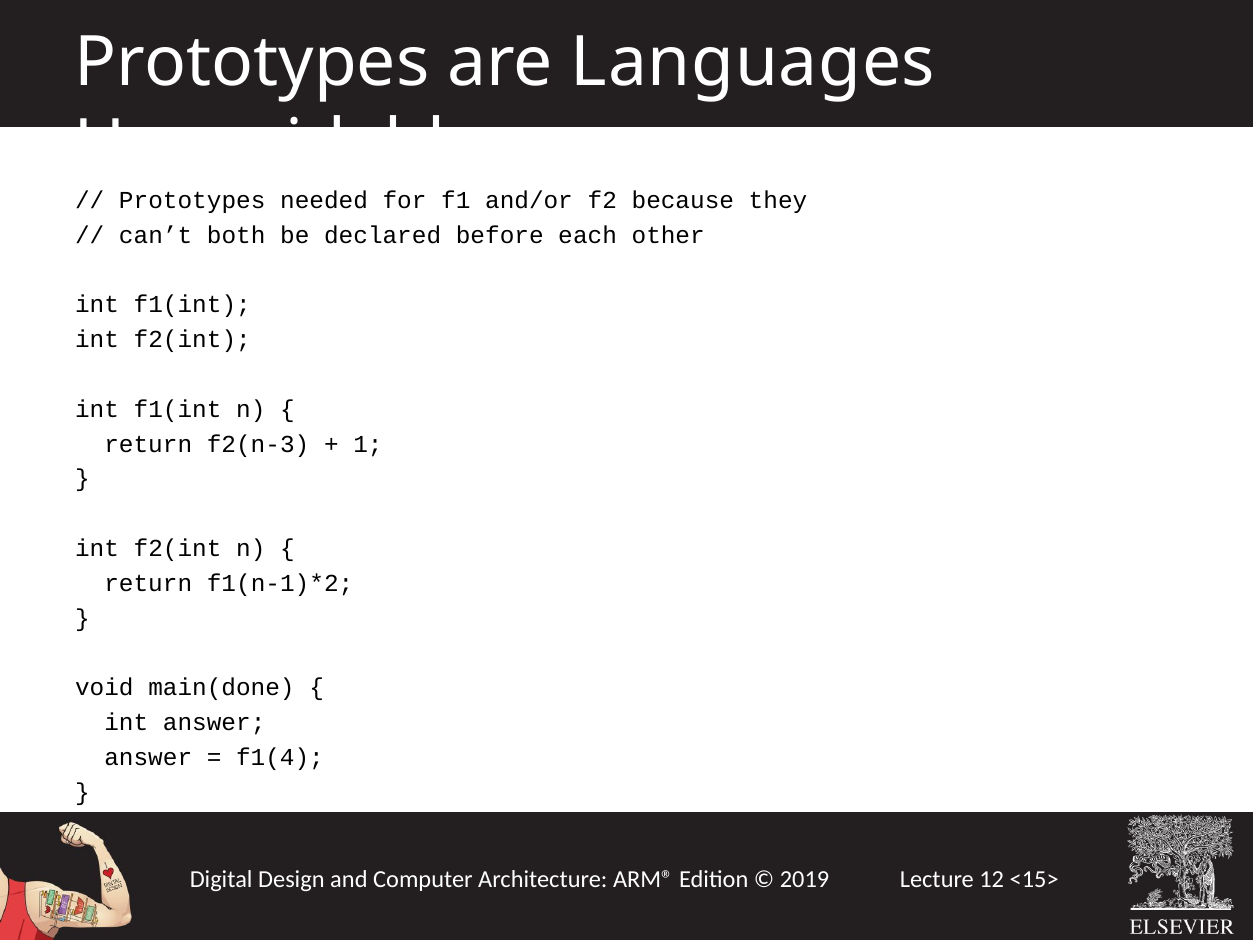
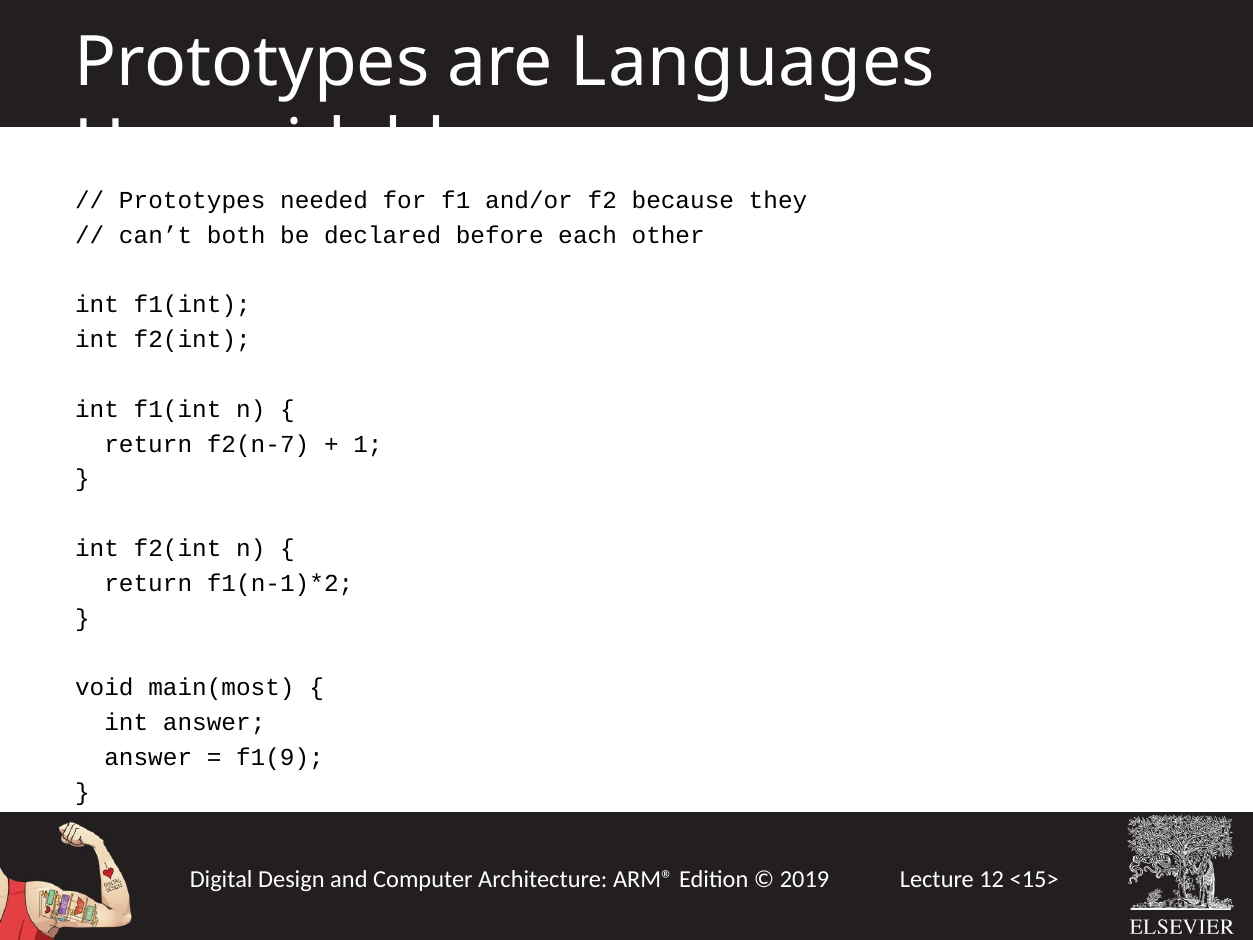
f2(n-3: f2(n-3 -> f2(n-7 (258, 444)
main(done: main(done -> main(most (221, 688)
f1(4: f1(4 -> f1(9 (280, 757)
